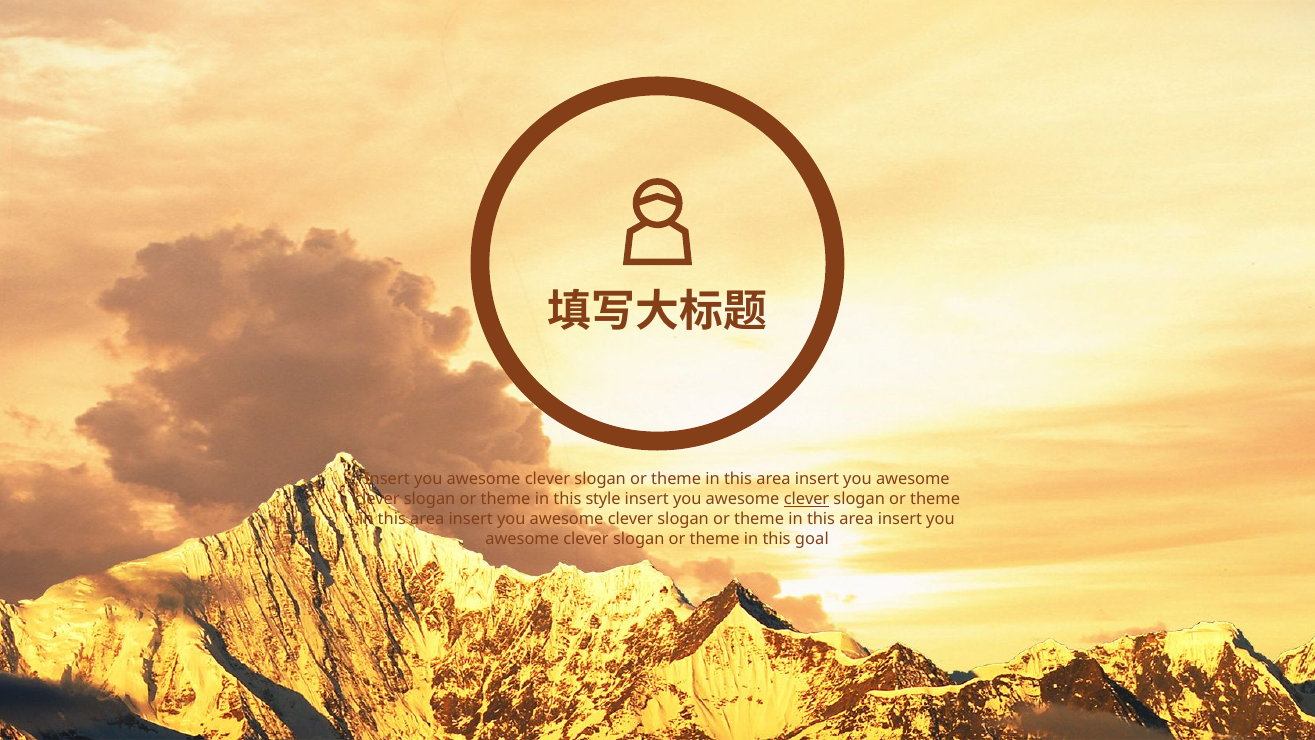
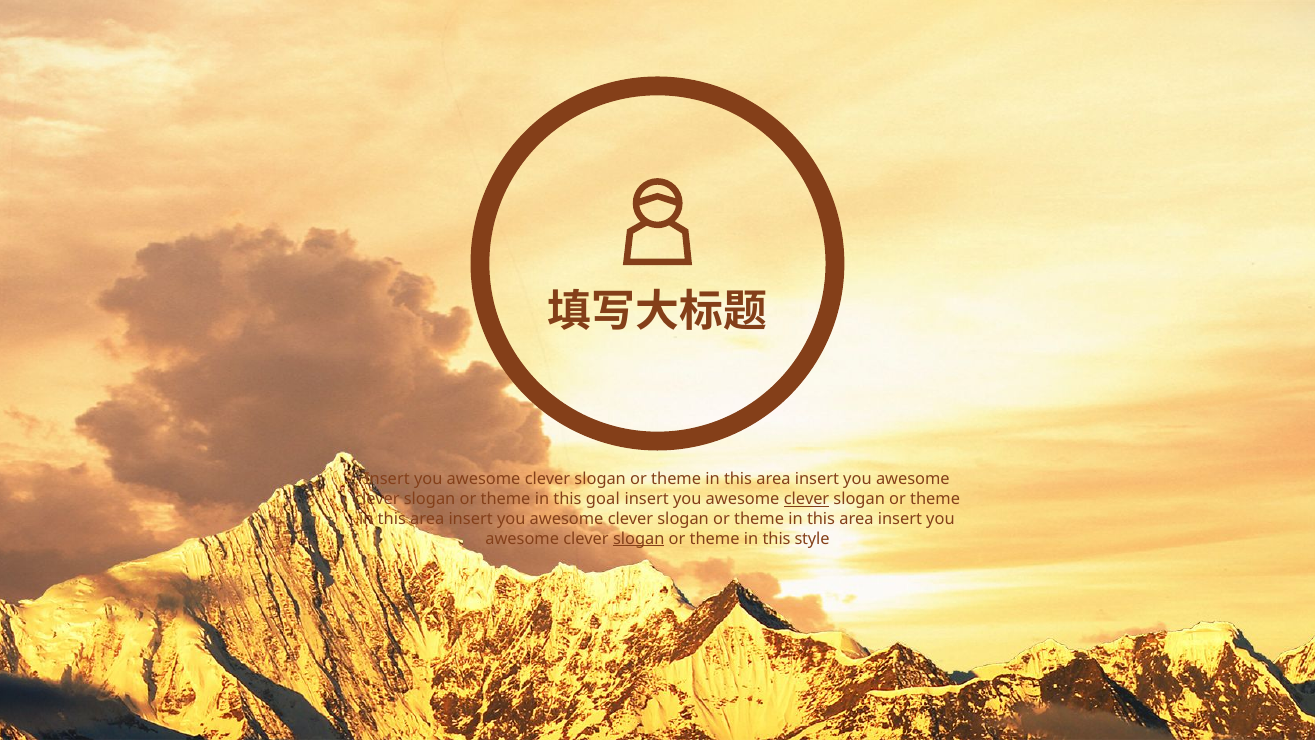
style: style -> goal (603, 499)
slogan underline: none -> present (639, 538)
goal: goal -> style (812, 538)
